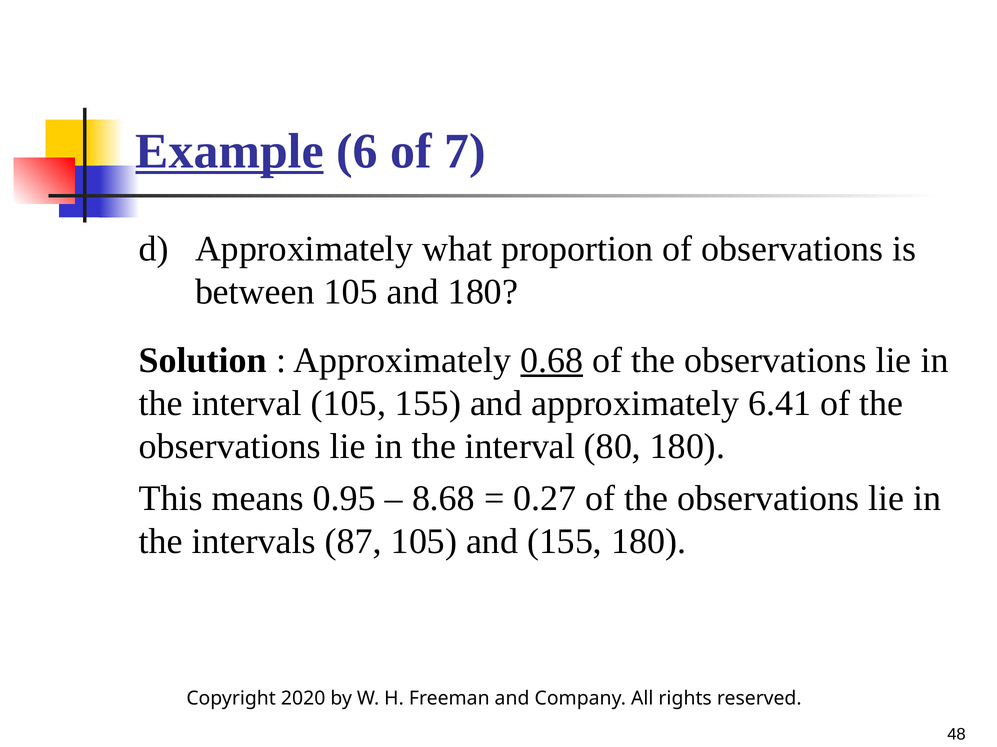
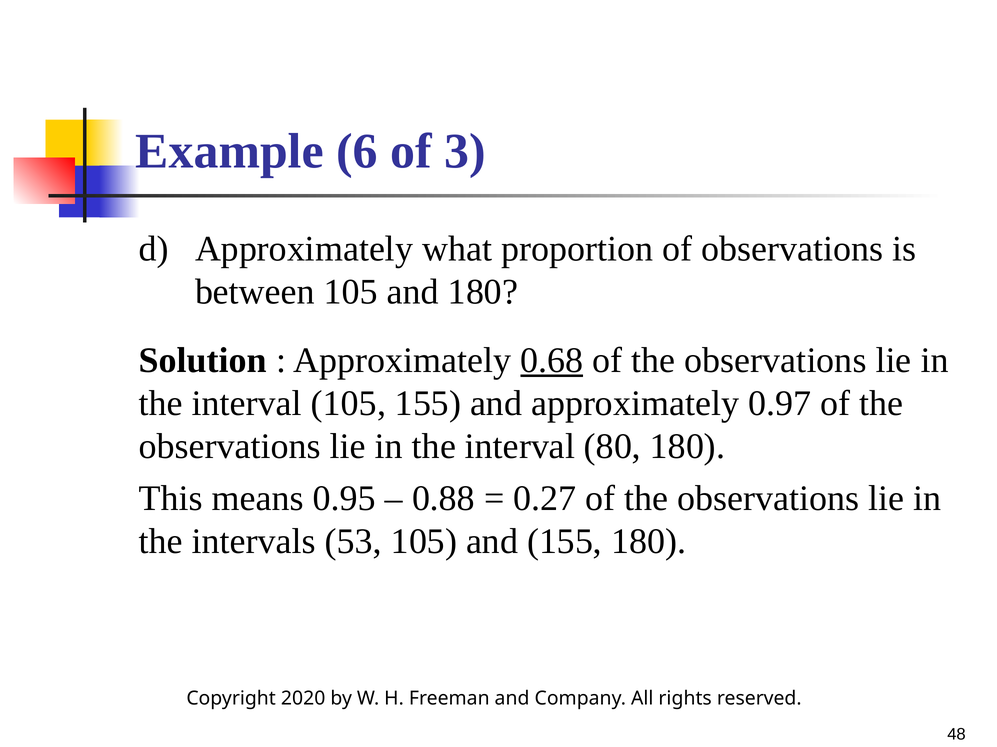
Example underline: present -> none (230, 151)
7: 7 -> 3 (465, 151)
6.41: 6.41 -> 0.97 (780, 404)
8.68: 8.68 -> 0.88 (443, 499)
87: 87 -> 53 (353, 542)
